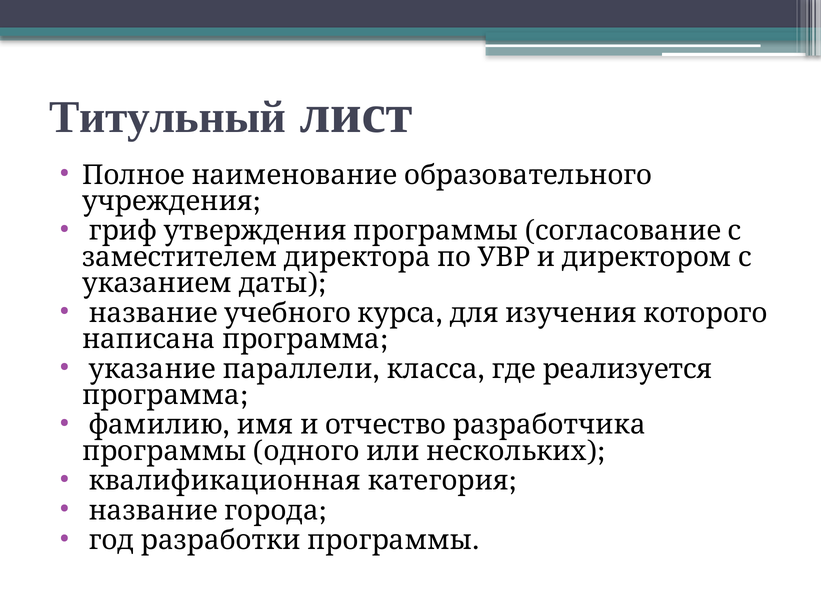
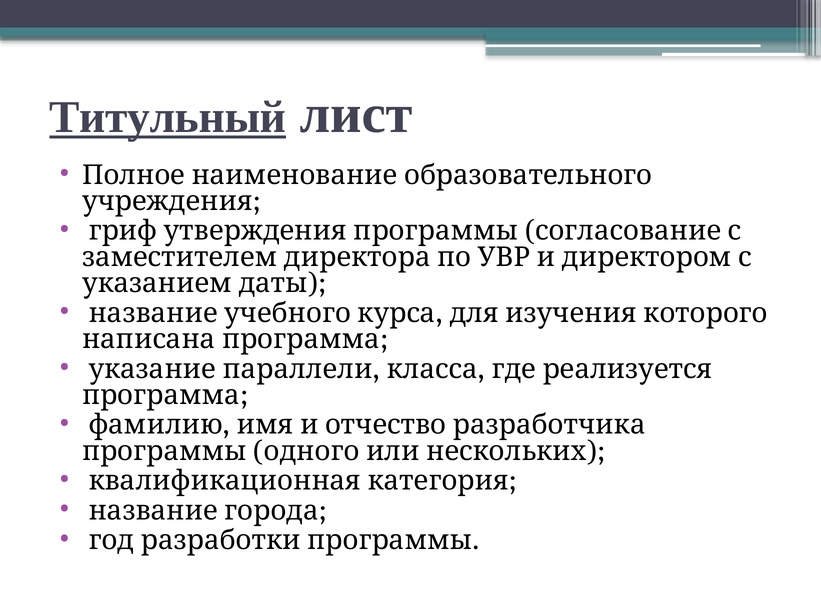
Титульный underline: none -> present (168, 117)
